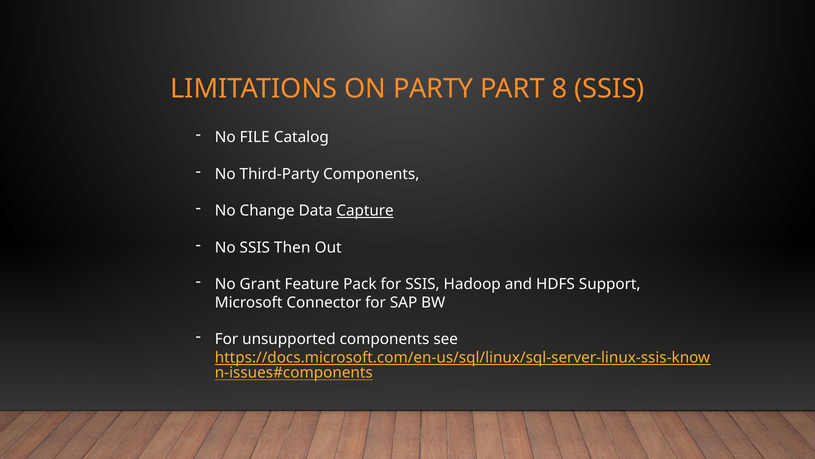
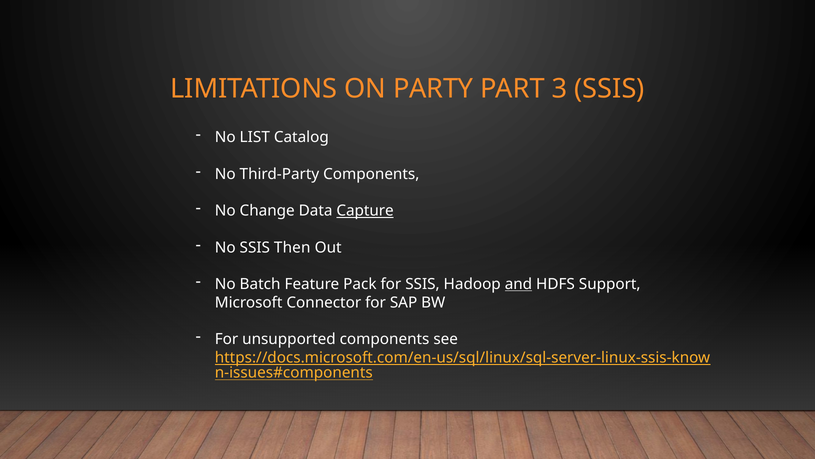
8: 8 -> 3 (559, 89)
FILE: FILE -> LIST (255, 137)
Grant: Grant -> Batch (260, 284)
and underline: none -> present (518, 284)
